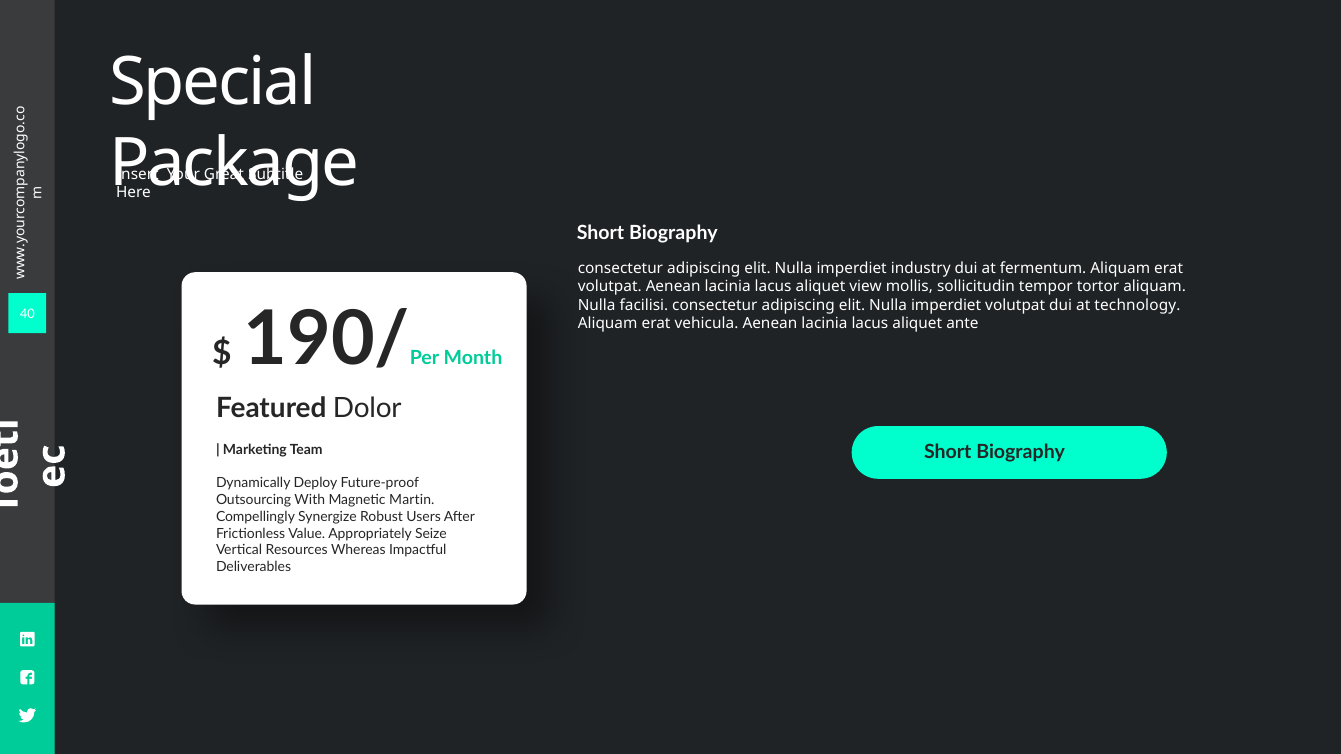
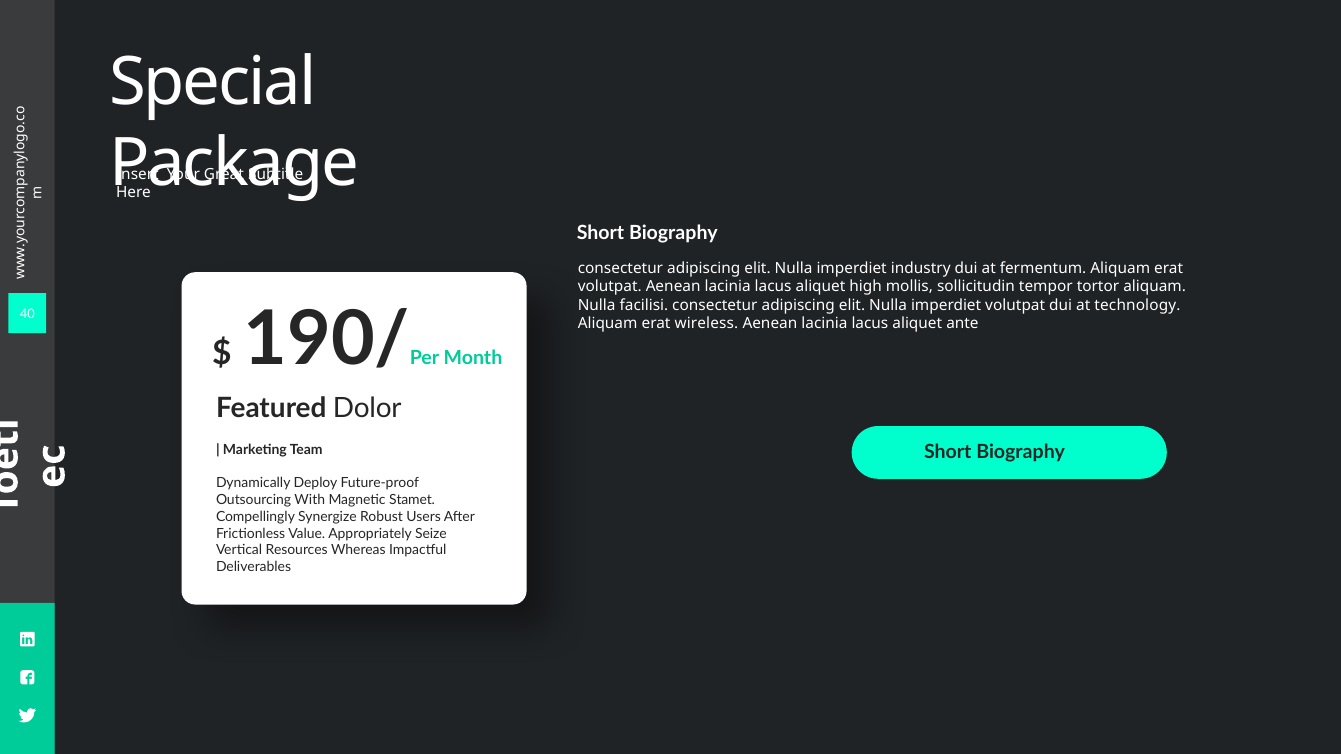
view: view -> high (866, 287)
vehicula: vehicula -> wireless (706, 324)
Martin: Martin -> Stamet (412, 500)
